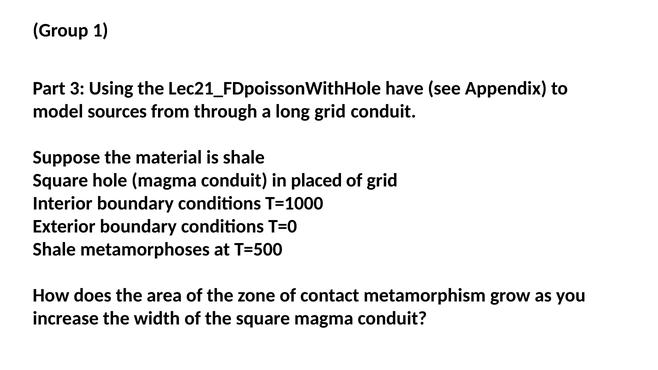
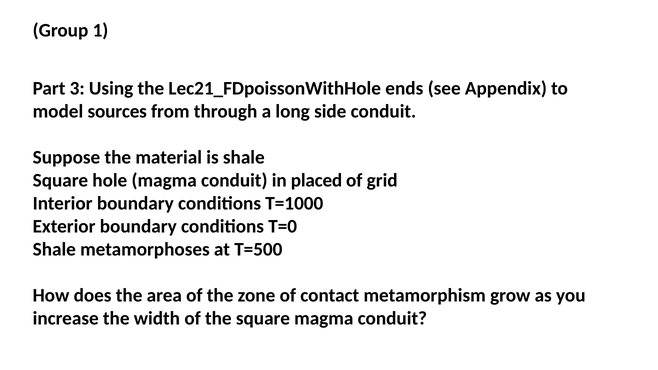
have: have -> ends (404, 88)
long grid: grid -> side (330, 111)
